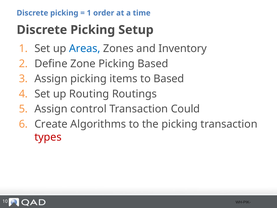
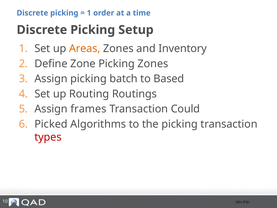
Areas colour: blue -> orange (85, 48)
Picking Based: Based -> Zones (153, 64)
items: items -> batch (124, 79)
control: control -> frames (88, 109)
Create: Create -> Picked (51, 124)
